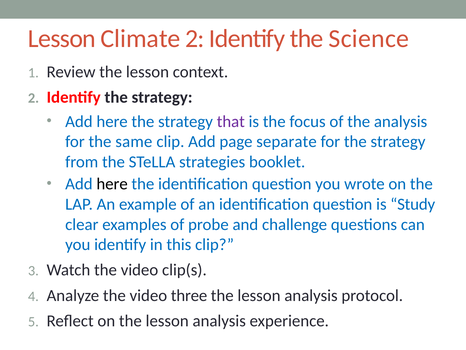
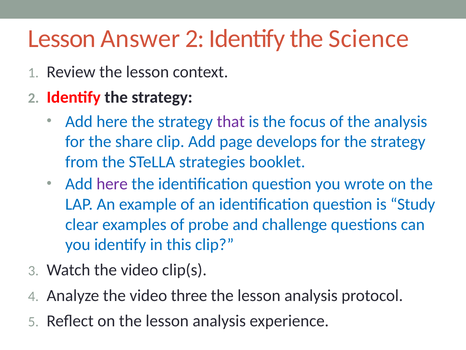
Climate: Climate -> Answer (140, 39)
same: same -> share (134, 141)
separate: separate -> develops (287, 141)
here colour: black -> purple (112, 184)
